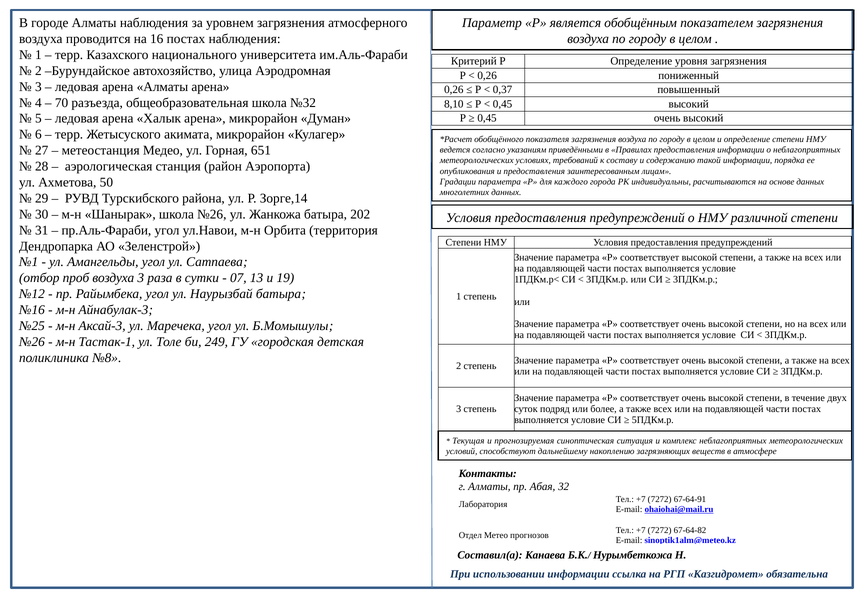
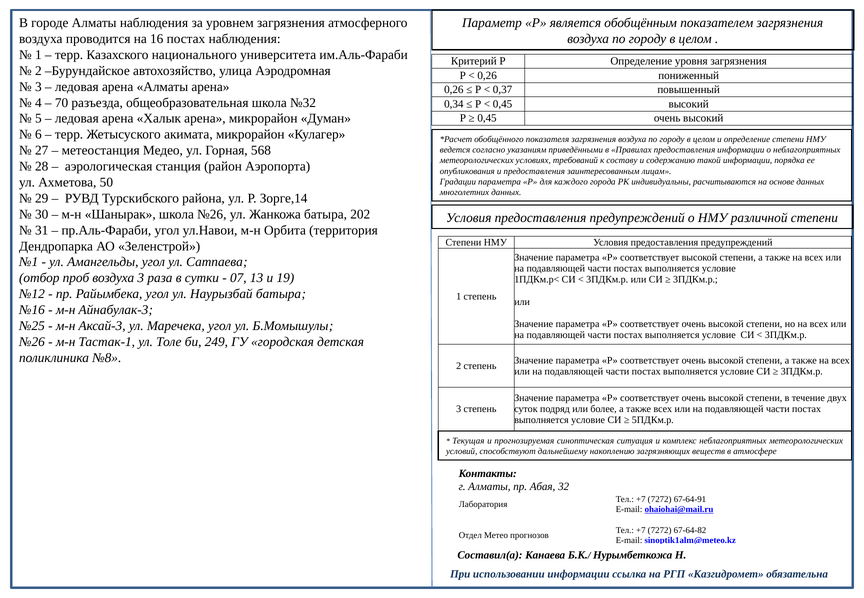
8,10: 8,10 -> 0,34 (454, 104)
651: 651 -> 568 (261, 151)
